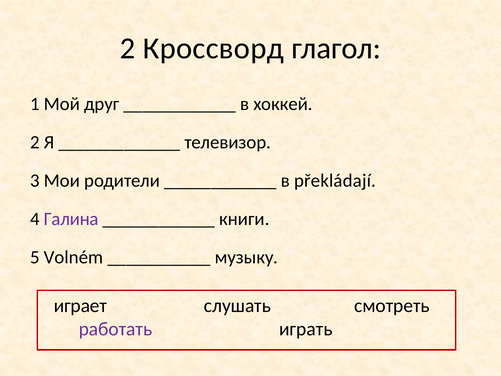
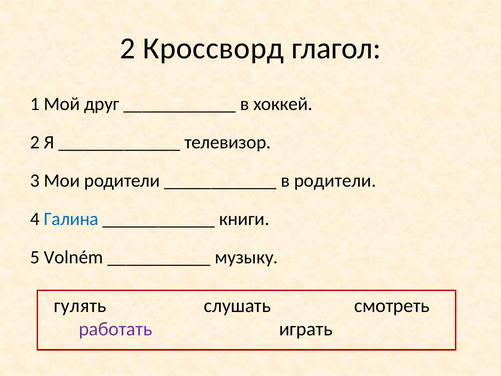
в překládají: překládají -> родители (335, 180)
Галина colour: purple -> blue (71, 219)
играeт: играeт -> гулять (80, 306)
